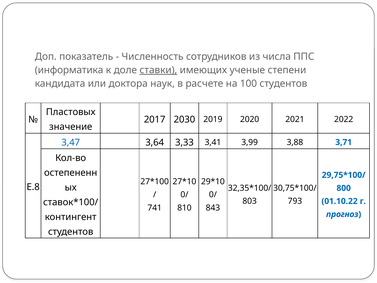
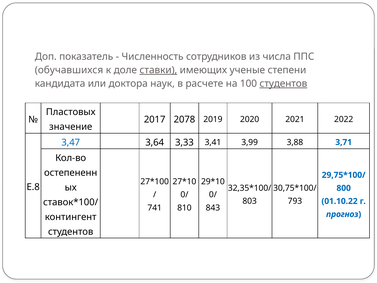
информатика: информатика -> обучавшихся (69, 70)
студентов underline: none -> present (283, 84)
2030: 2030 -> 2078 (184, 119)
